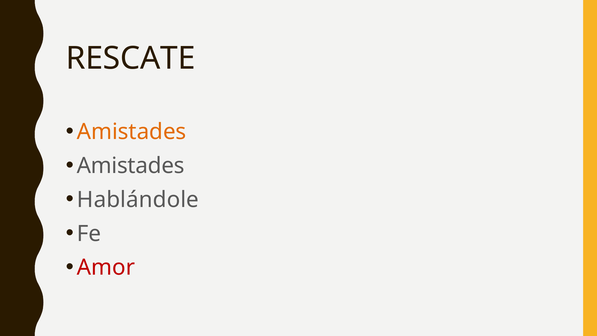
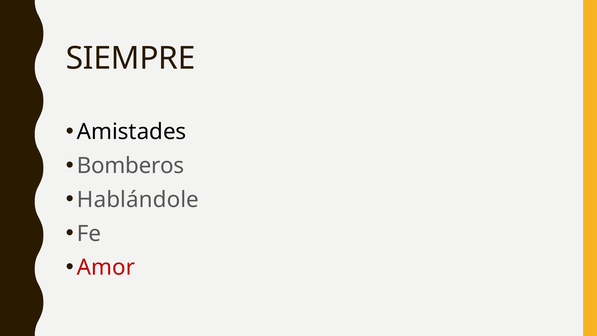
RESCATE: RESCATE -> SIEMPRE (131, 58)
Amistades colour: orange -> black (132, 132)
Amistades: Amistades -> Bomberos (131, 166)
